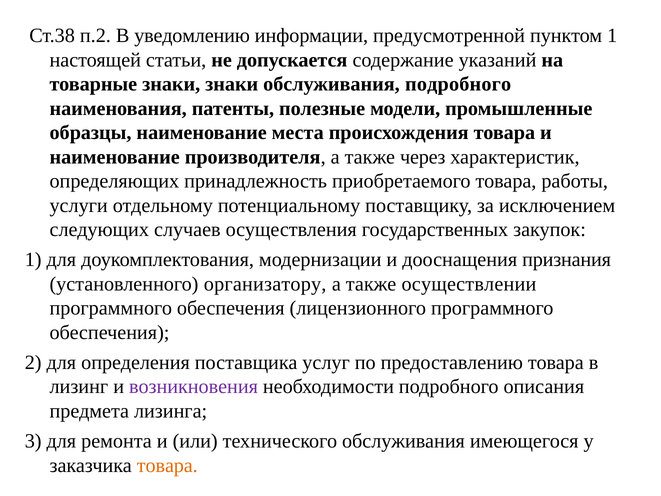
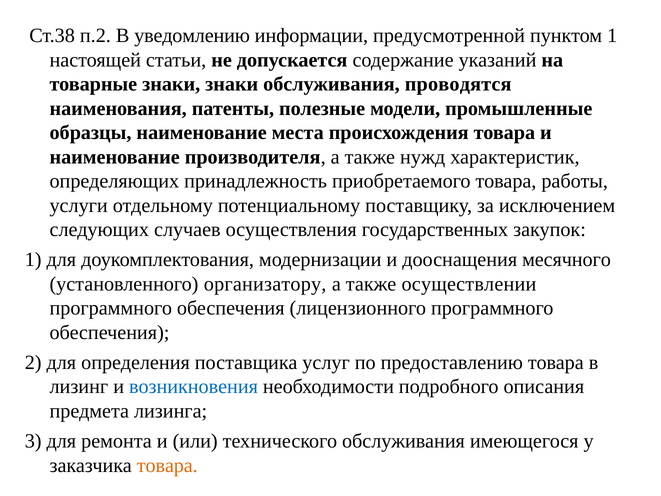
обслуживания подробного: подробного -> проводятся (458, 84)
через: через -> нужд (423, 157)
признания: признания -> месячного (567, 260)
возникновения colour: purple -> blue (193, 387)
